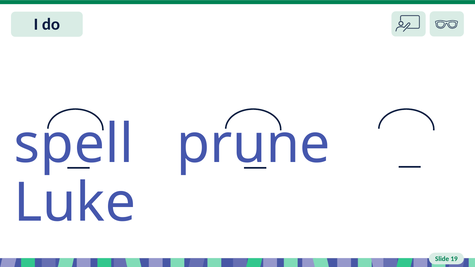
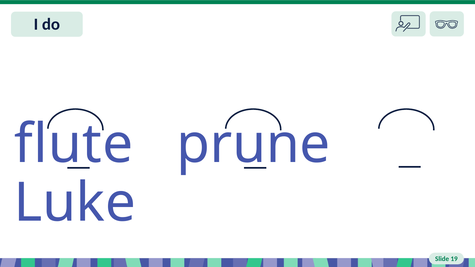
spell: spell -> flute (74, 144)
